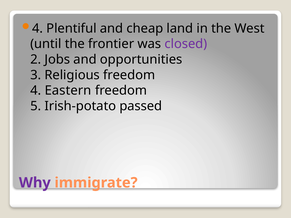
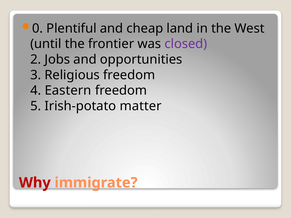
4: 4 -> 0 (38, 28)
passed: passed -> matter (141, 106)
Why colour: purple -> red (35, 183)
